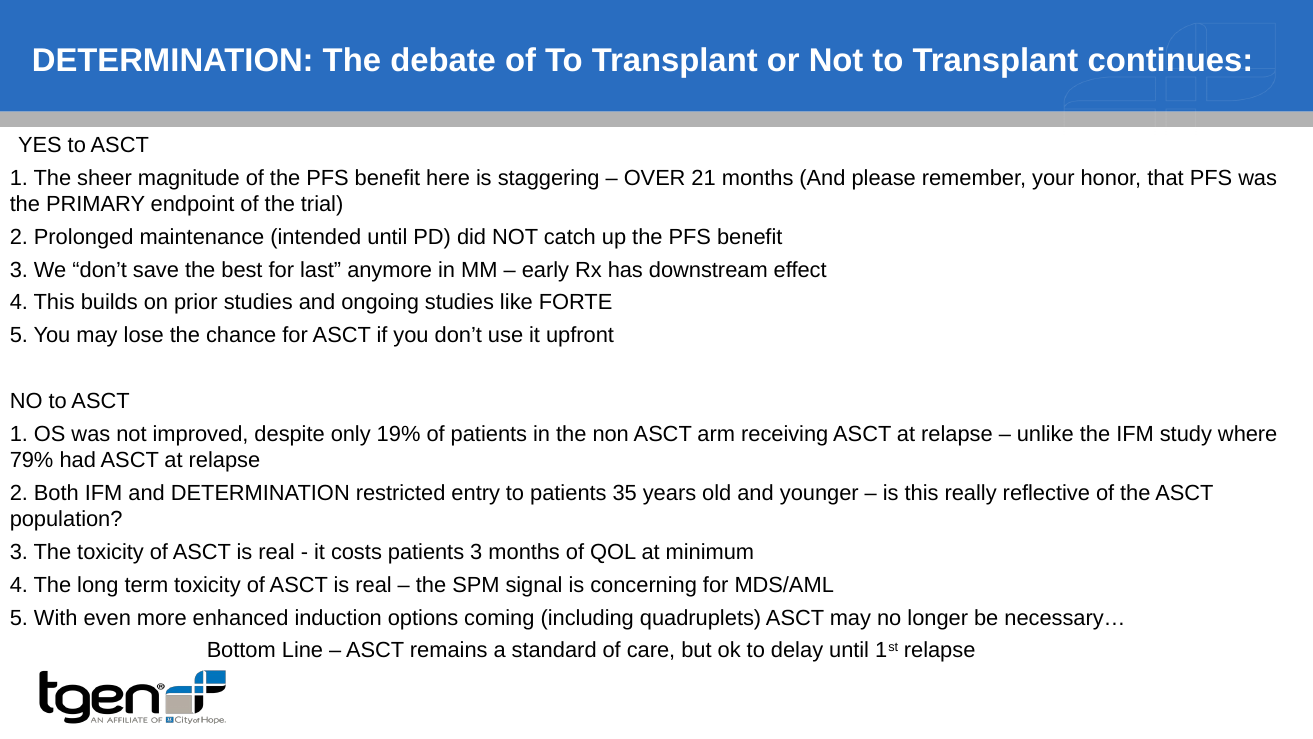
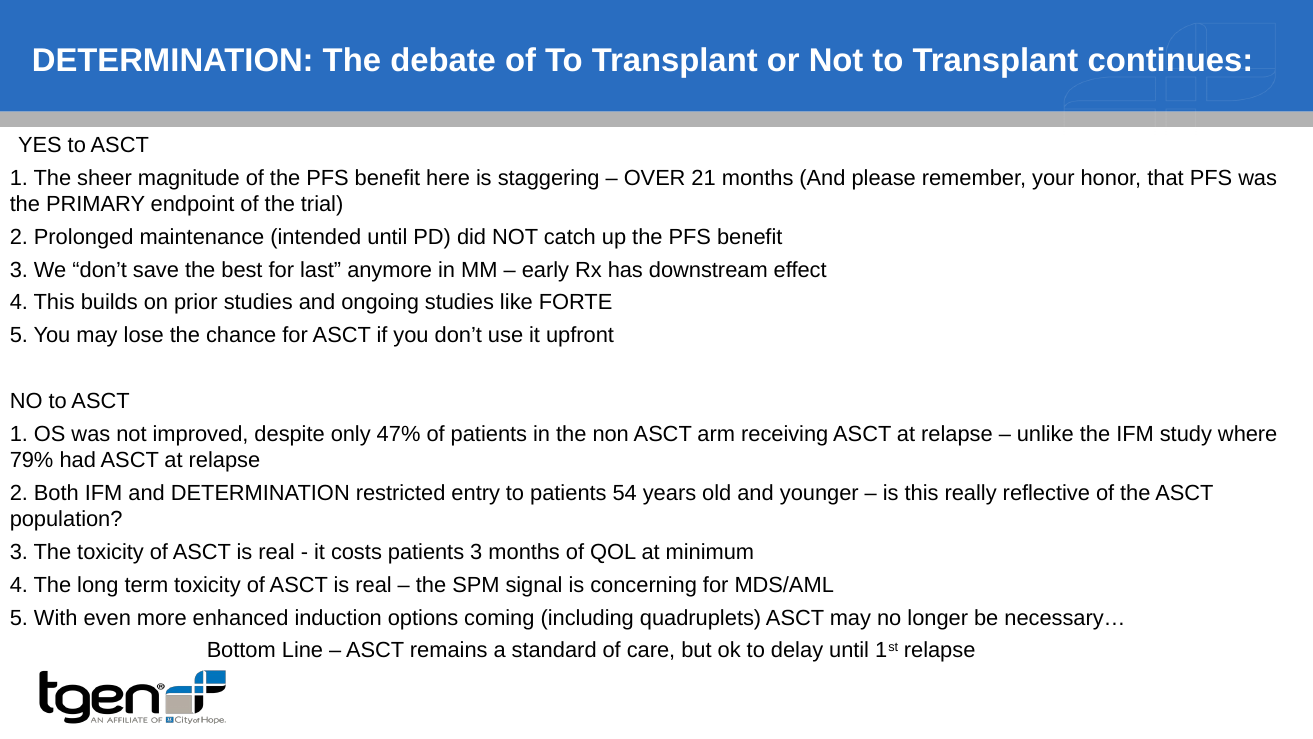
19%: 19% -> 47% (399, 434)
35: 35 -> 54 (625, 493)
